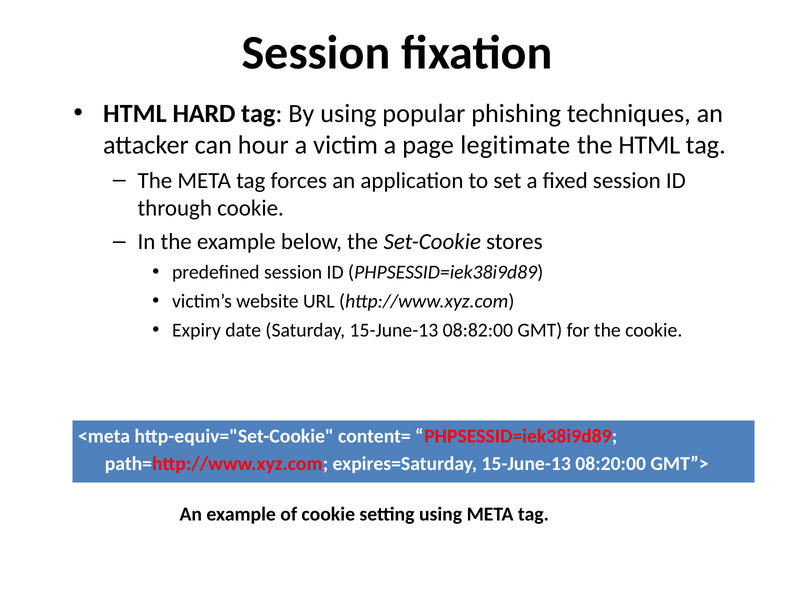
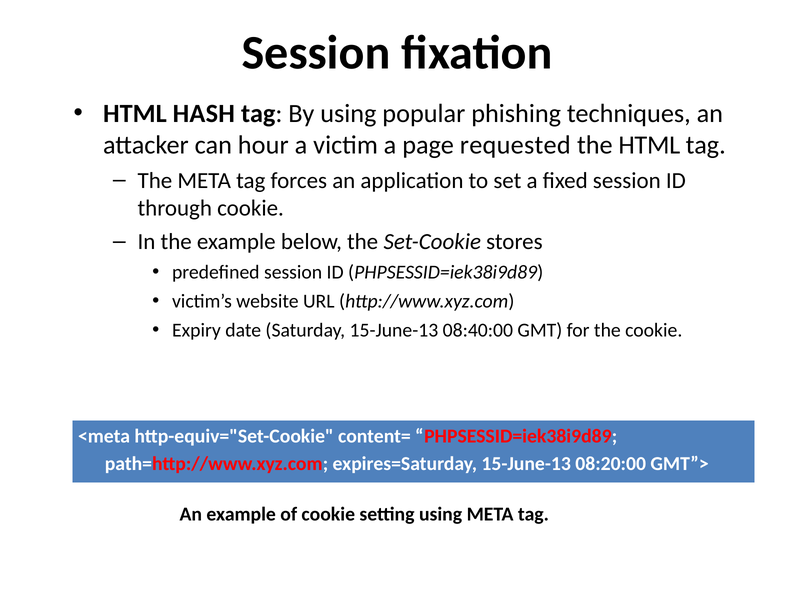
HARD: HARD -> HASH (204, 113)
legitimate: legitimate -> requested (515, 145)
08:82:00: 08:82:00 -> 08:40:00 (478, 330)
